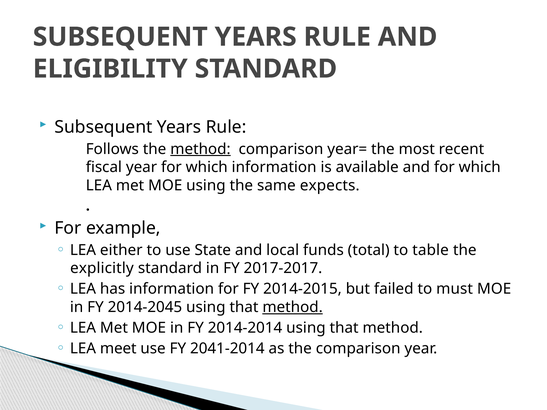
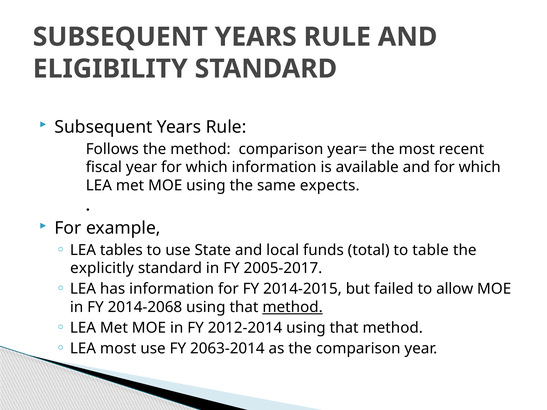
method underline: present -> none (200, 149)
either: either -> tables (121, 250)
2017-2017: 2017-2017 -> 2005-2017 (283, 268)
must: must -> allow (455, 289)
2014-2045: 2014-2045 -> 2014-2068 (145, 307)
2014-2014: 2014-2014 -> 2012-2014 (245, 328)
LEA meet: meet -> most (118, 349)
2041-2014: 2041-2014 -> 2063-2014 (227, 349)
